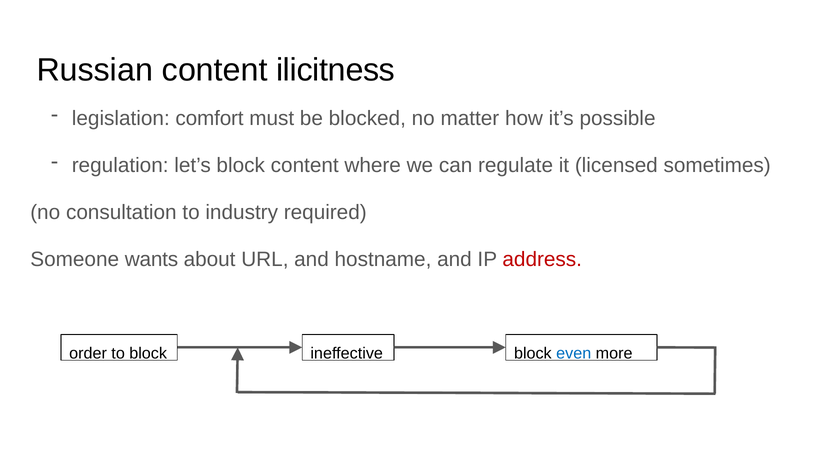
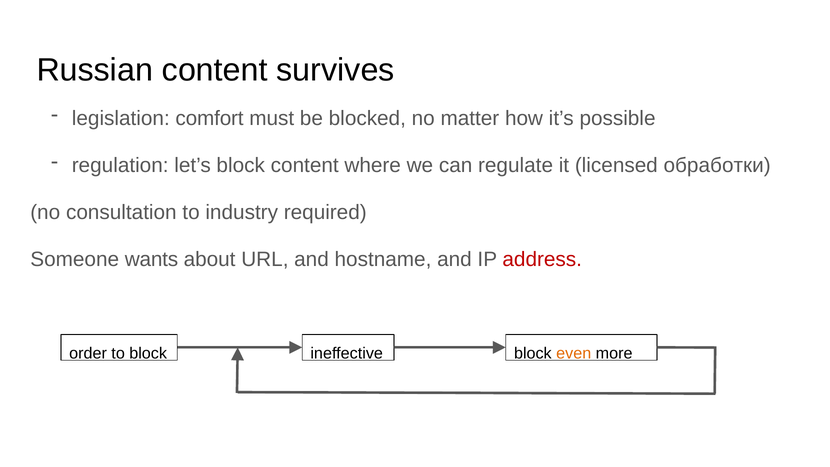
ilicitness: ilicitness -> survives (335, 70)
sometimes: sometimes -> обработки (717, 165)
even colour: blue -> orange (574, 353)
